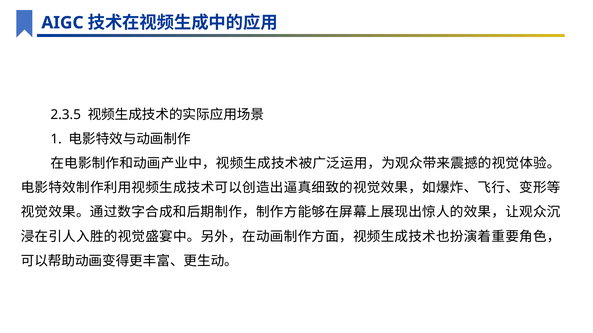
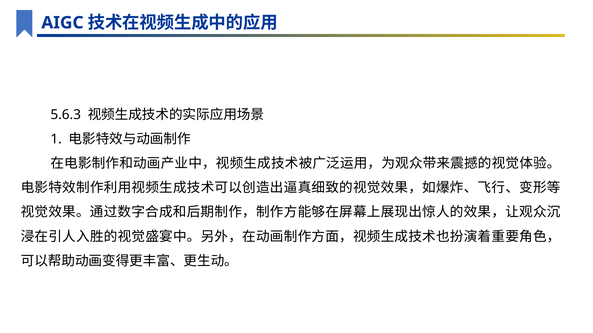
2.3.5: 2.3.5 -> 5.6.3 (66, 115)
